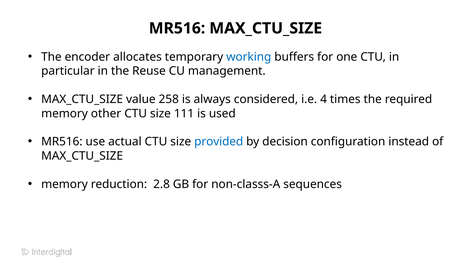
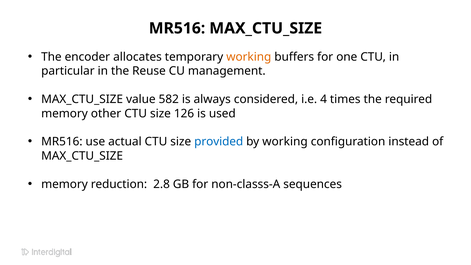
working colour: blue -> orange (249, 57)
258: 258 -> 582 (169, 99)
111: 111 -> 126 (184, 113)
by decision: decision -> working (285, 142)
